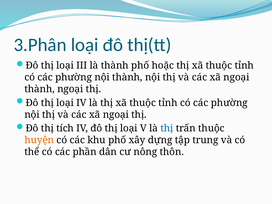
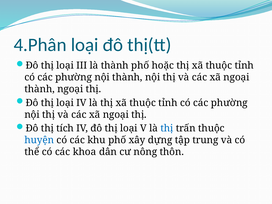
3.Phân: 3.Phân -> 4.Phân (40, 45)
huyện colour: orange -> blue (39, 140)
phần: phần -> khoa (85, 152)
